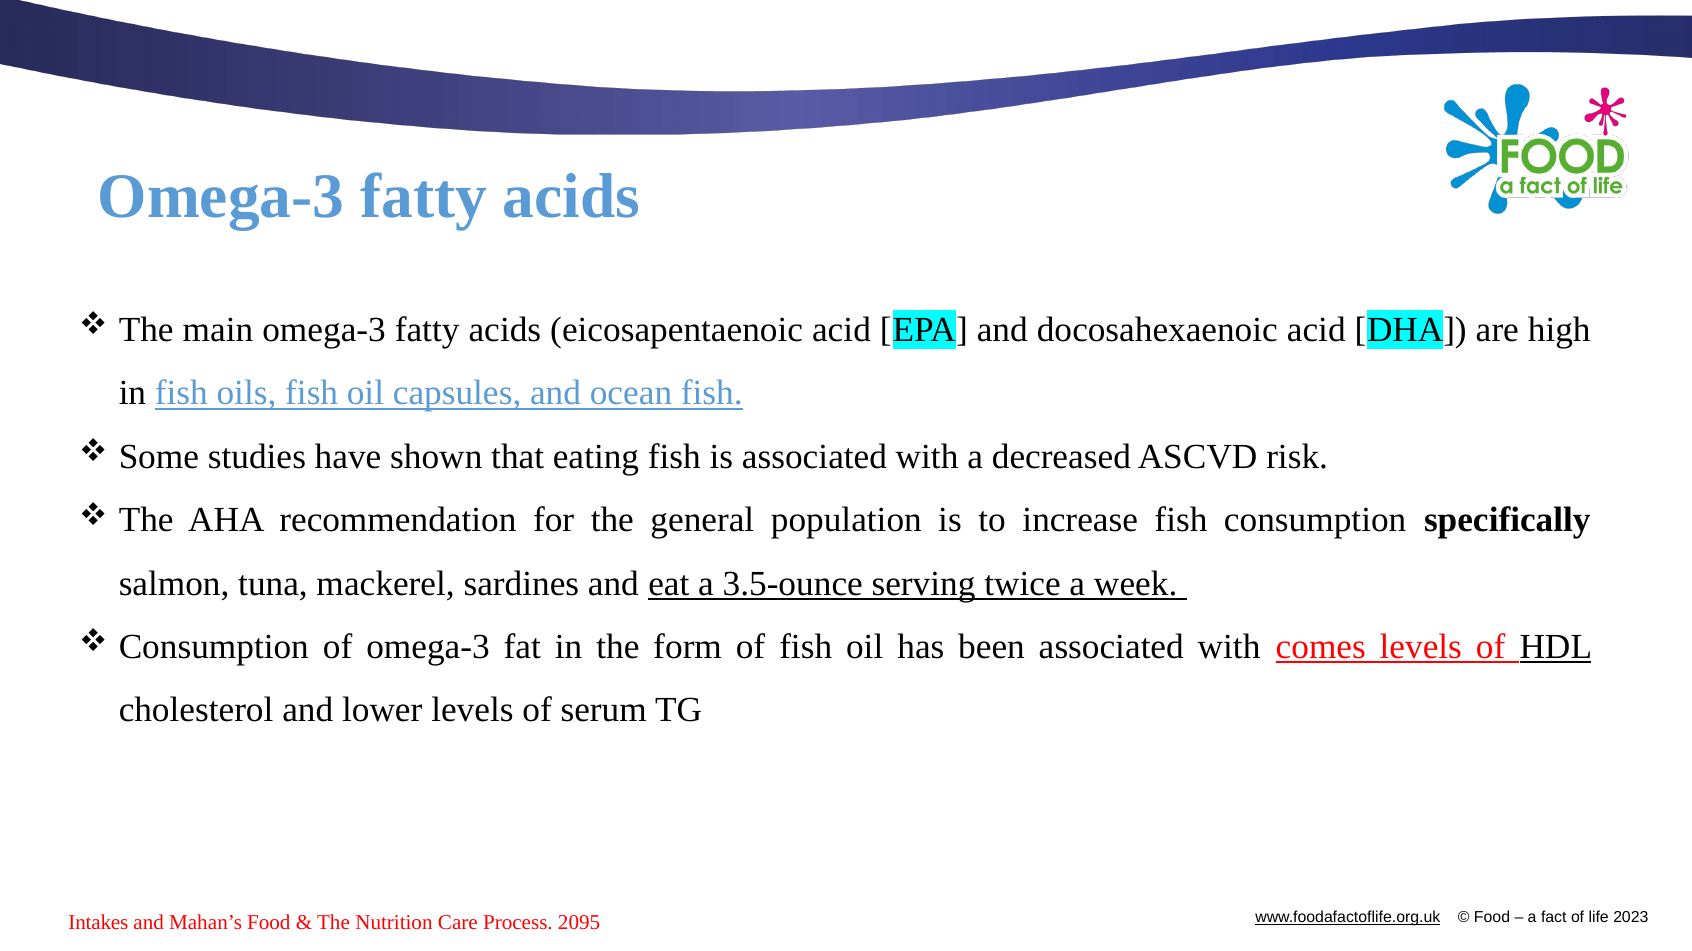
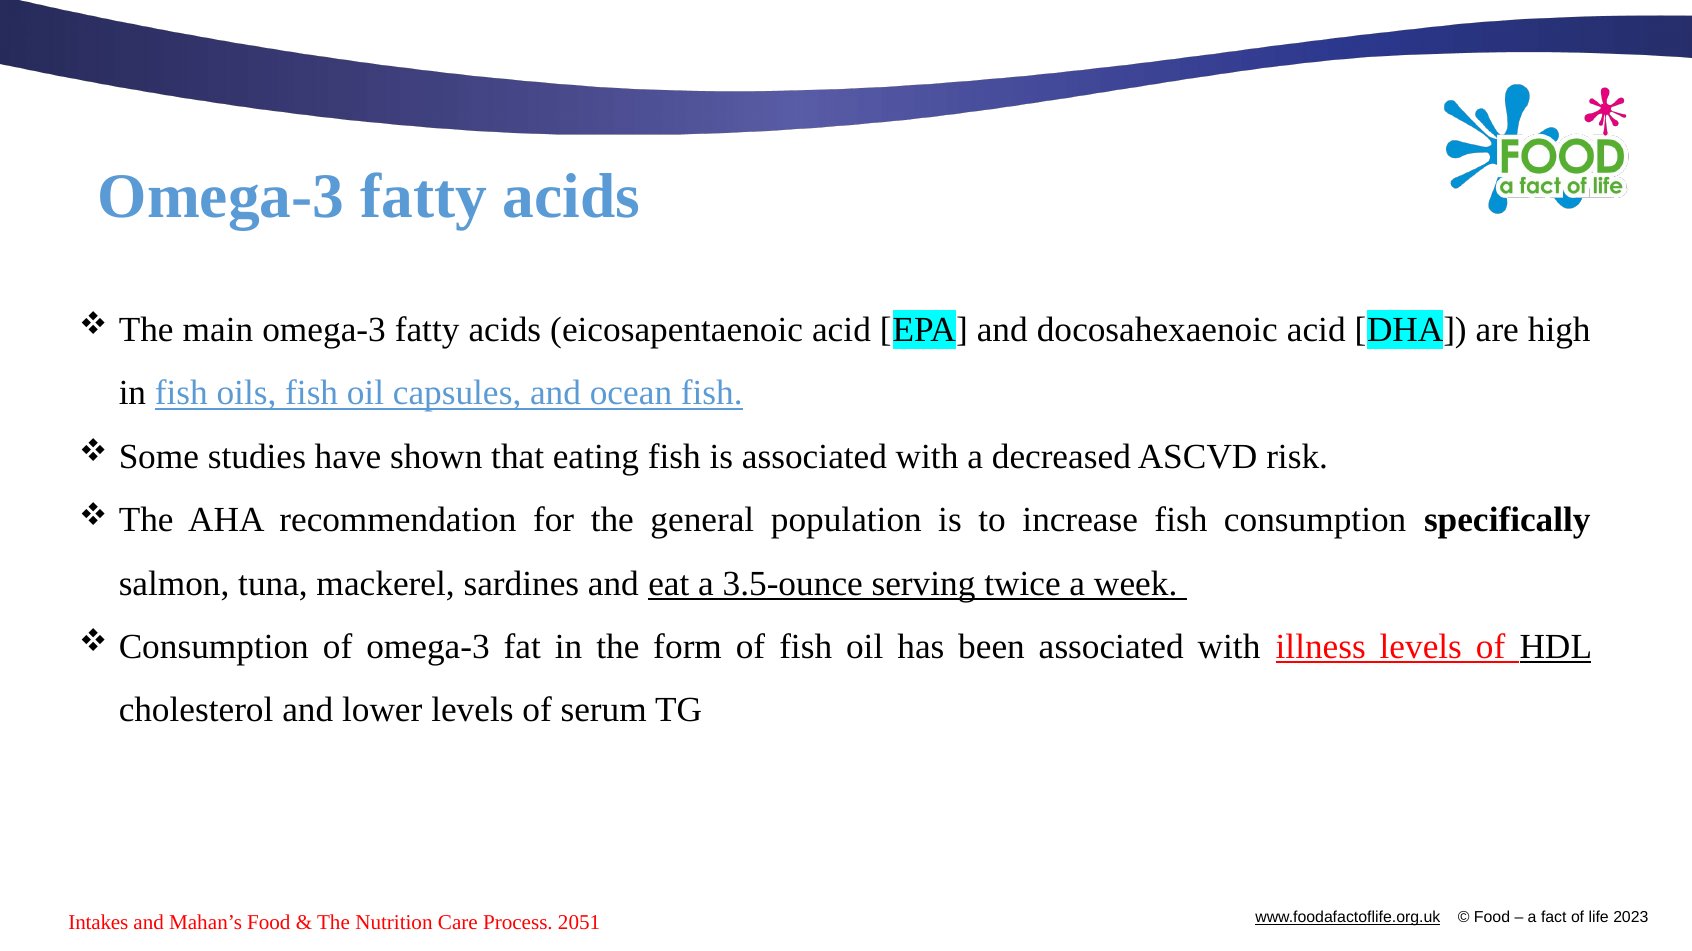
comes: comes -> illness (1321, 647)
2095: 2095 -> 2051 (579, 924)
